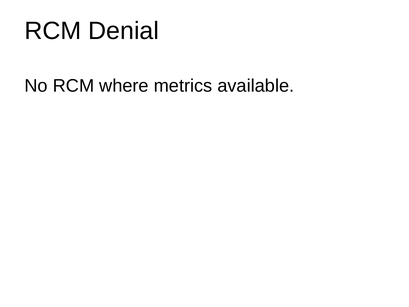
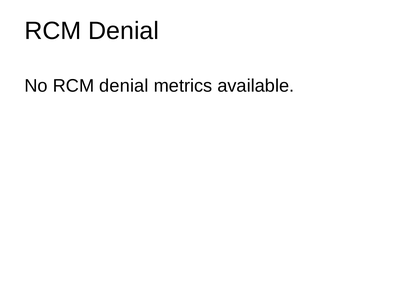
No RCM where: where -> denial (124, 86)
